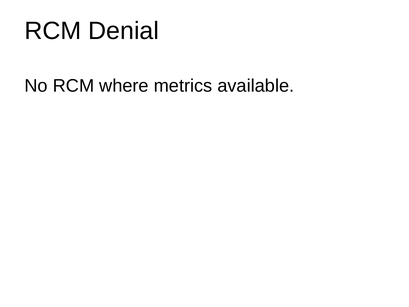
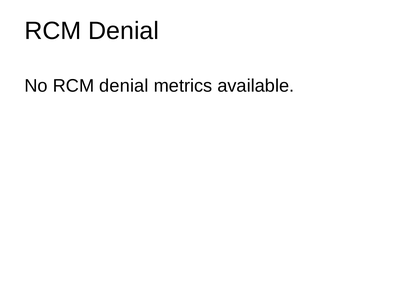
No RCM where: where -> denial (124, 86)
